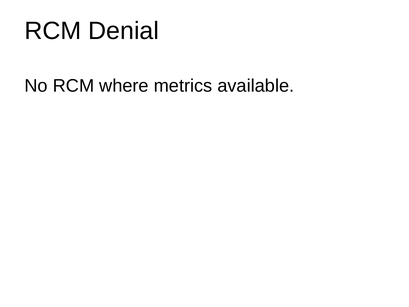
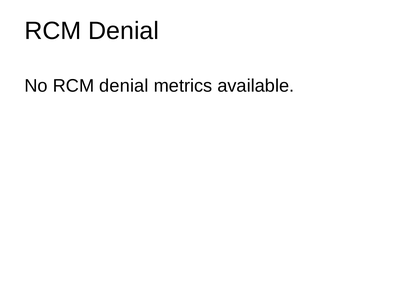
No RCM where: where -> denial (124, 86)
